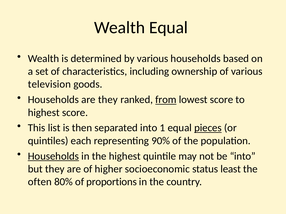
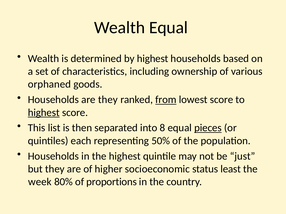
by various: various -> highest (153, 59)
television: television -> orphaned (49, 84)
highest underline: none -> present (44, 113)
1: 1 -> 8 (162, 128)
90%: 90% -> 50% (161, 141)
Households underline: present -> none (53, 156)
be into: into -> just (243, 156)
often: often -> week (40, 182)
